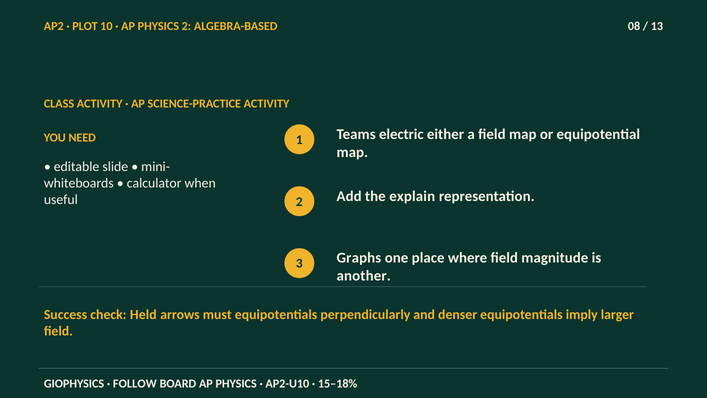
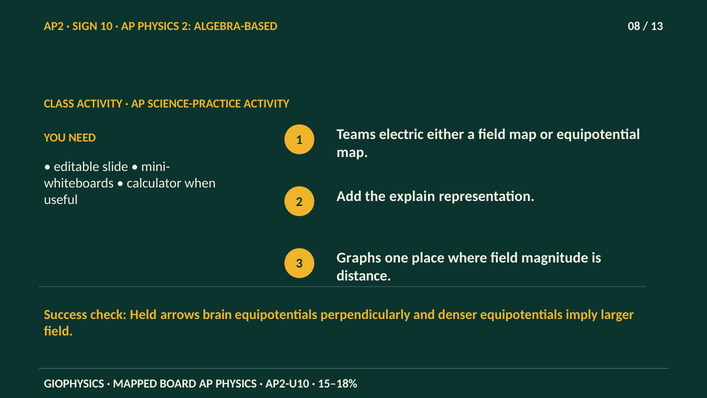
PLOT: PLOT -> SIGN (85, 26)
another: another -> distance (364, 276)
must: must -> brain (217, 315)
FOLLOW: FOLLOW -> MAPPED (135, 384)
